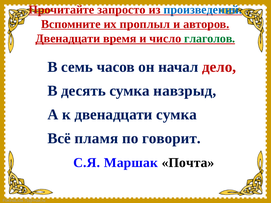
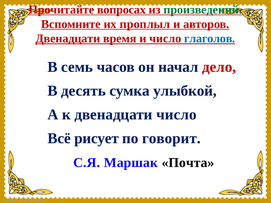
запросто: запросто -> вопросах (122, 10)
произведений colour: blue -> green (203, 10)
глаголов colour: green -> blue (210, 39)
навзрыд: навзрыд -> улыбкой (185, 91)
двенадцати сумка: сумка -> число (176, 115)
пламя: пламя -> рисует (97, 138)
